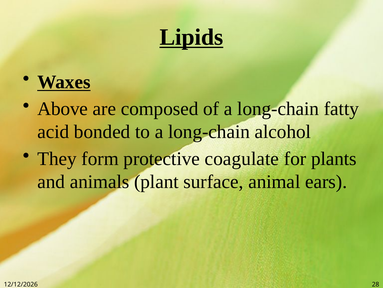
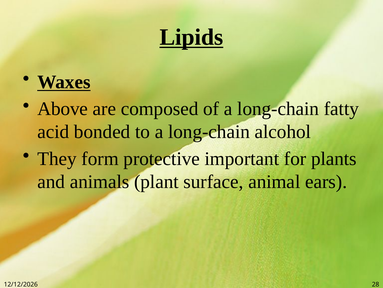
coagulate: coagulate -> important (242, 158)
